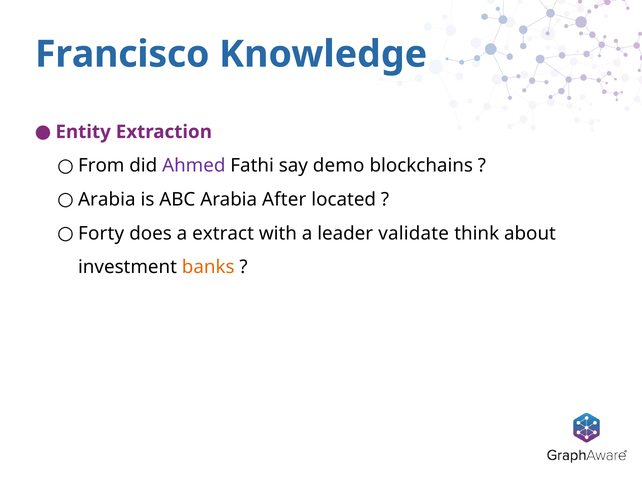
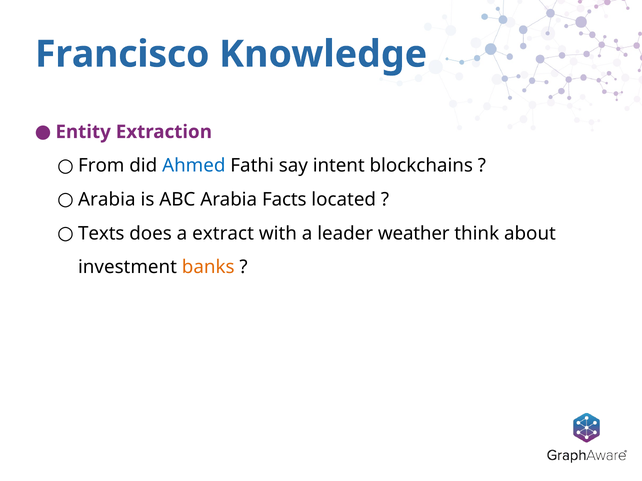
Ahmed colour: purple -> blue (194, 166)
demo: demo -> intent (339, 166)
After: After -> Facts (284, 200)
Forty: Forty -> Texts (101, 234)
validate: validate -> weather (414, 234)
